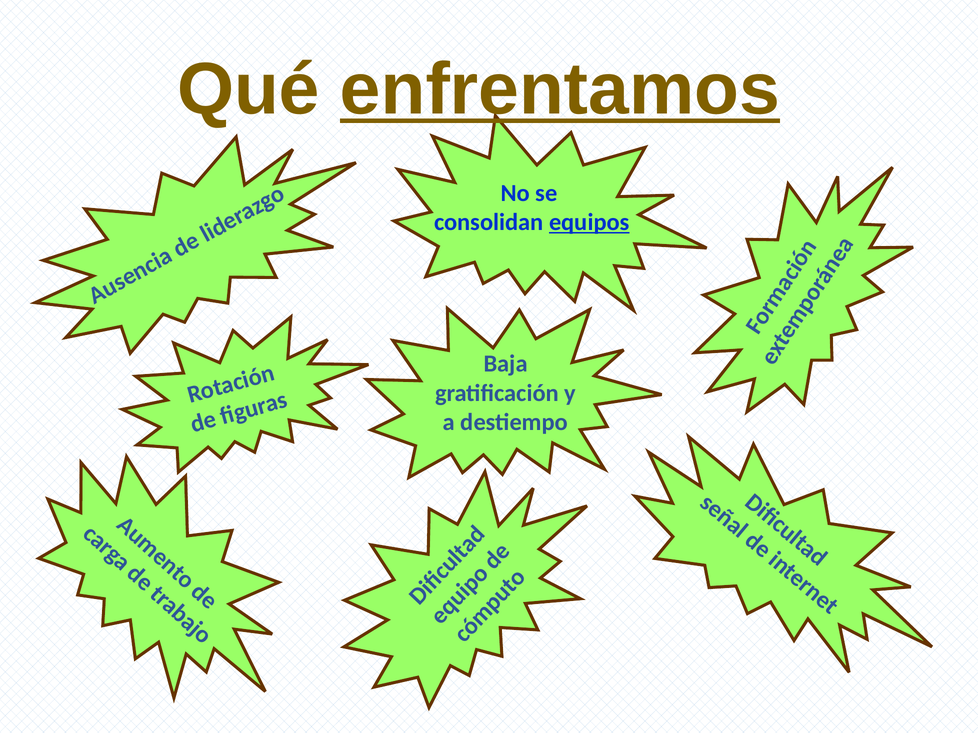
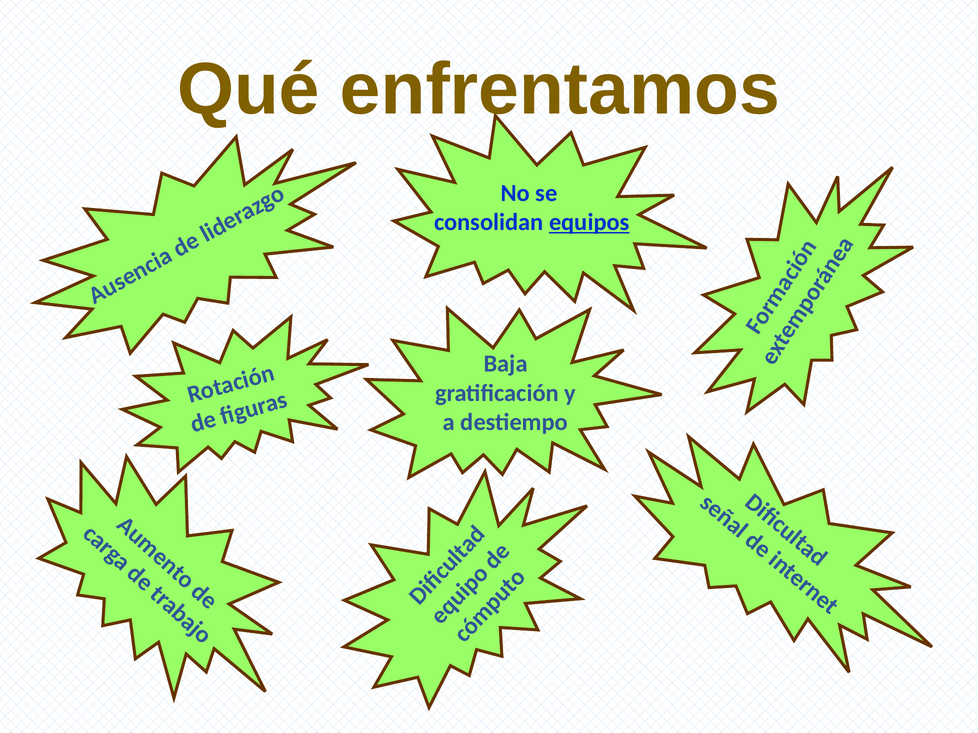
enfrentamos underline: present -> none (560, 89)
